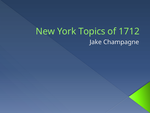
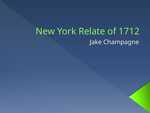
Topics: Topics -> Relate (92, 31)
